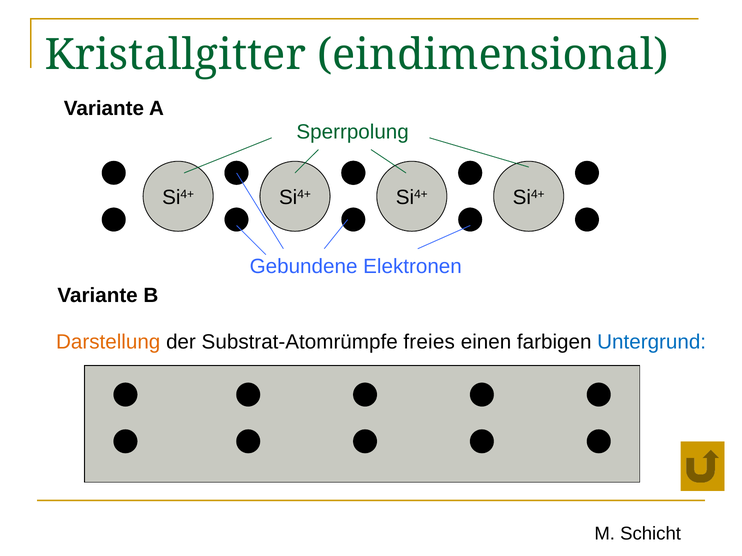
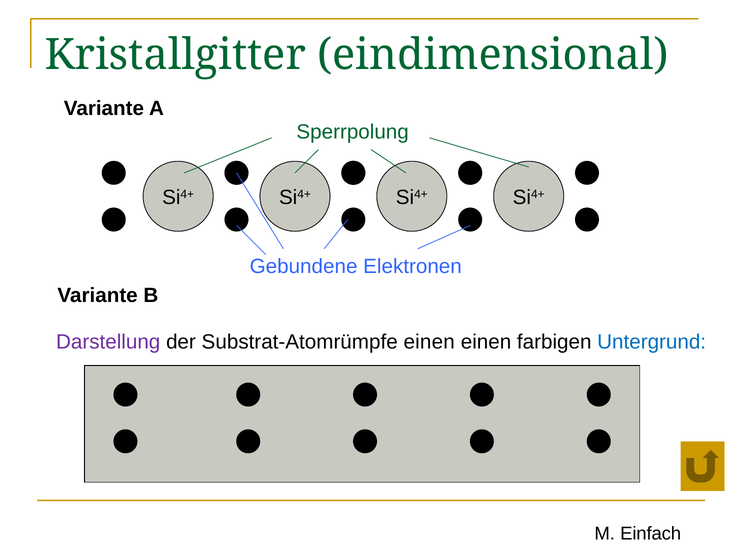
Darstellung colour: orange -> purple (108, 342)
Substrat-Atomrümpfe freies: freies -> einen (429, 342)
Schicht: Schicht -> Einfach (651, 534)
